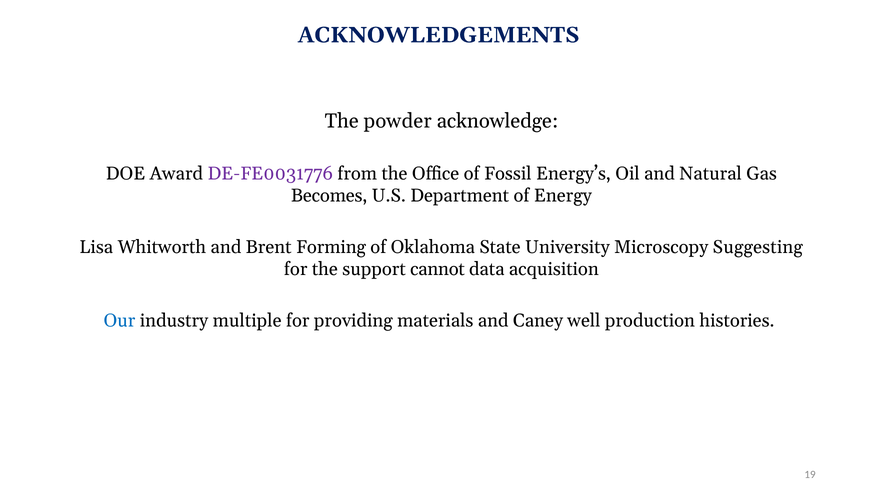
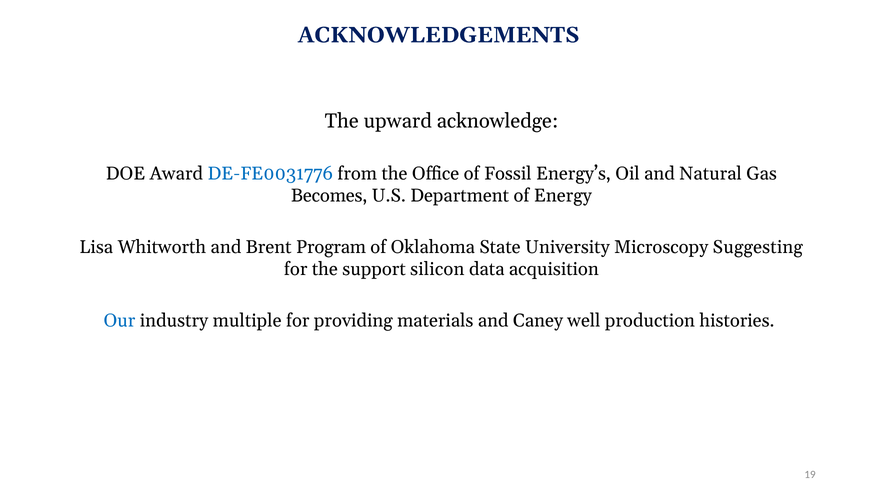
powder: powder -> upward (398, 121)
DE-FE0031776 colour: purple -> blue (270, 173)
Forming: Forming -> Program (331, 247)
cannot: cannot -> silicon (437, 269)
